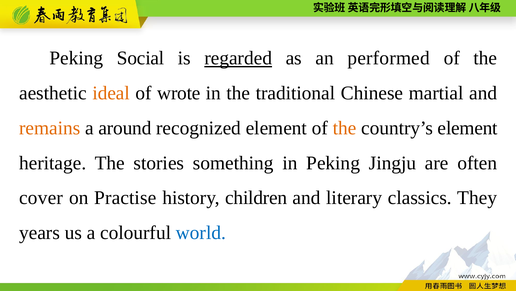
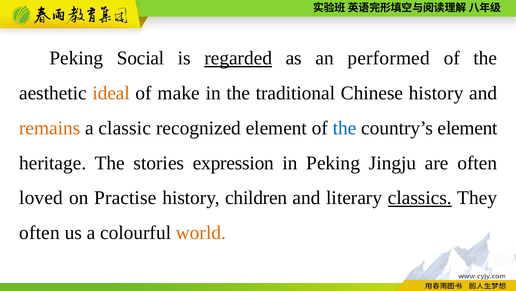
wrote: wrote -> make (179, 93)
Chinese martial: martial -> history (436, 93)
around: around -> classic (125, 128)
the colour: orange -> blue (345, 128)
something: something -> expression (233, 163)
cover: cover -> loved (41, 197)
classics underline: none -> present (420, 197)
years: years -> often (39, 232)
world colour: blue -> orange (201, 232)
